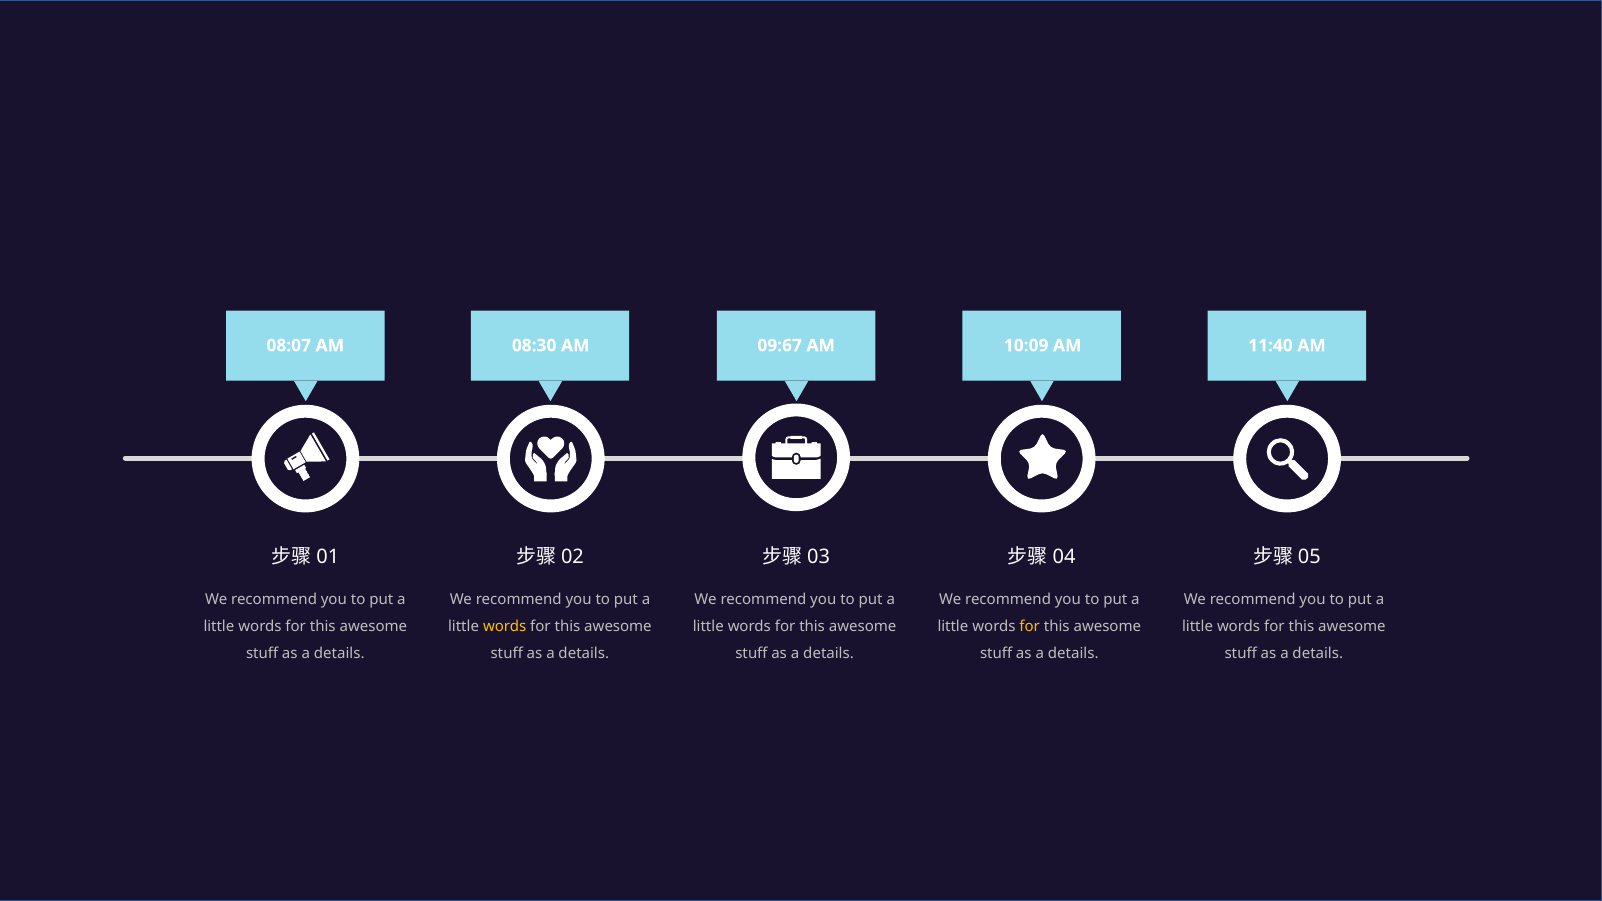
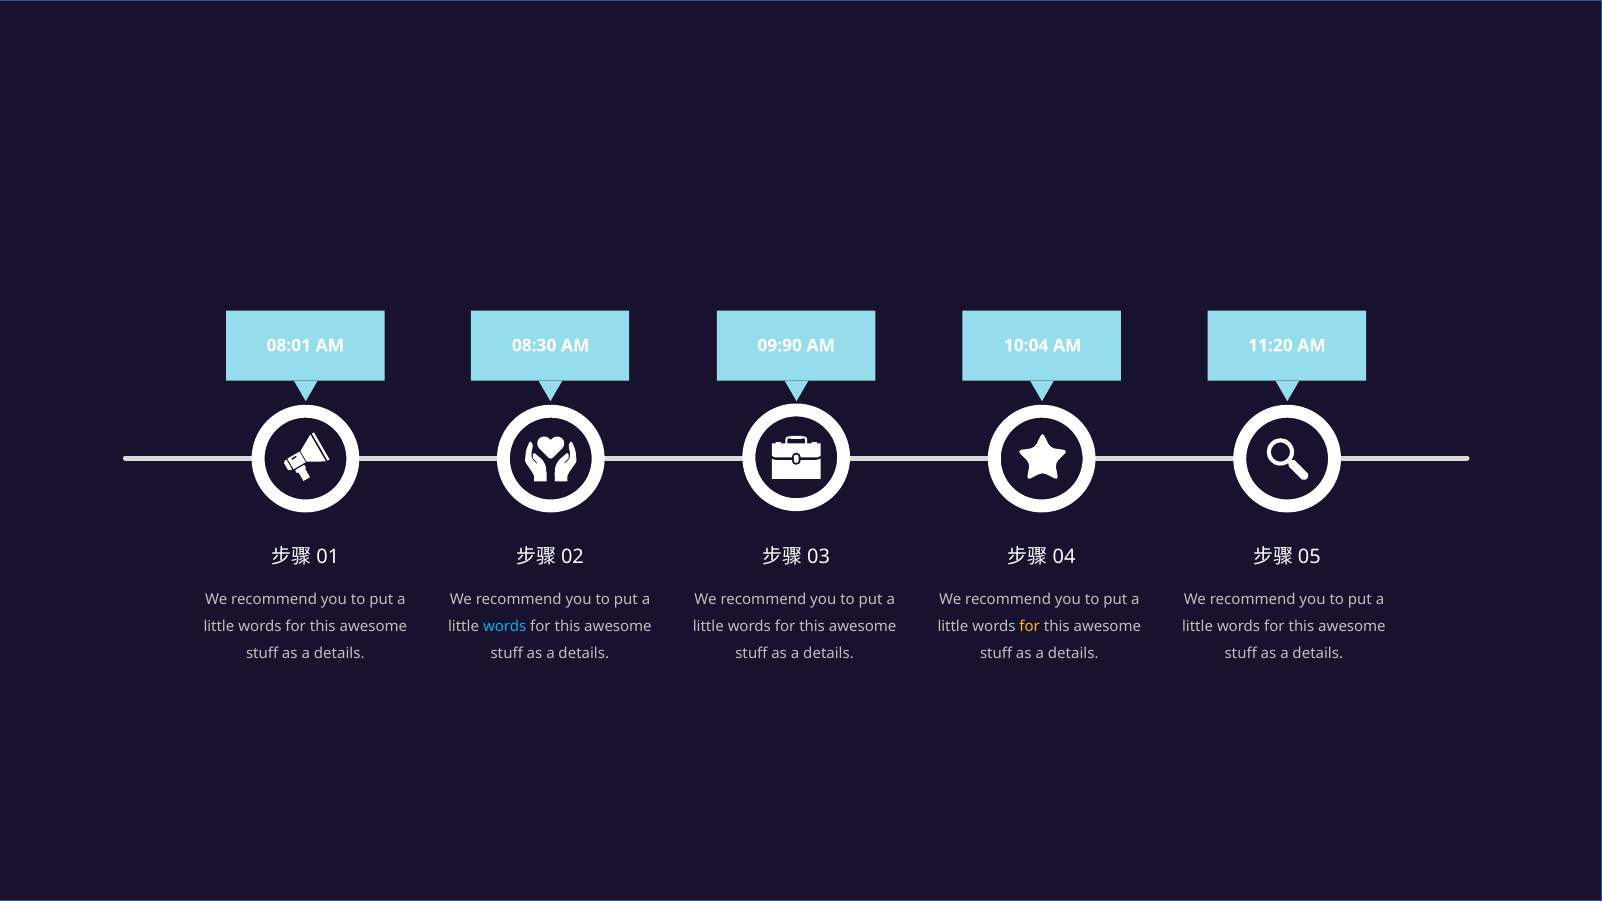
08:07: 08:07 -> 08:01 (289, 346)
09:67: 09:67 -> 09:90 (780, 346)
10:09: 10:09 -> 10:04 (1026, 346)
11:40: 11:40 -> 11:20 (1270, 346)
words colour: yellow -> light blue (505, 627)
